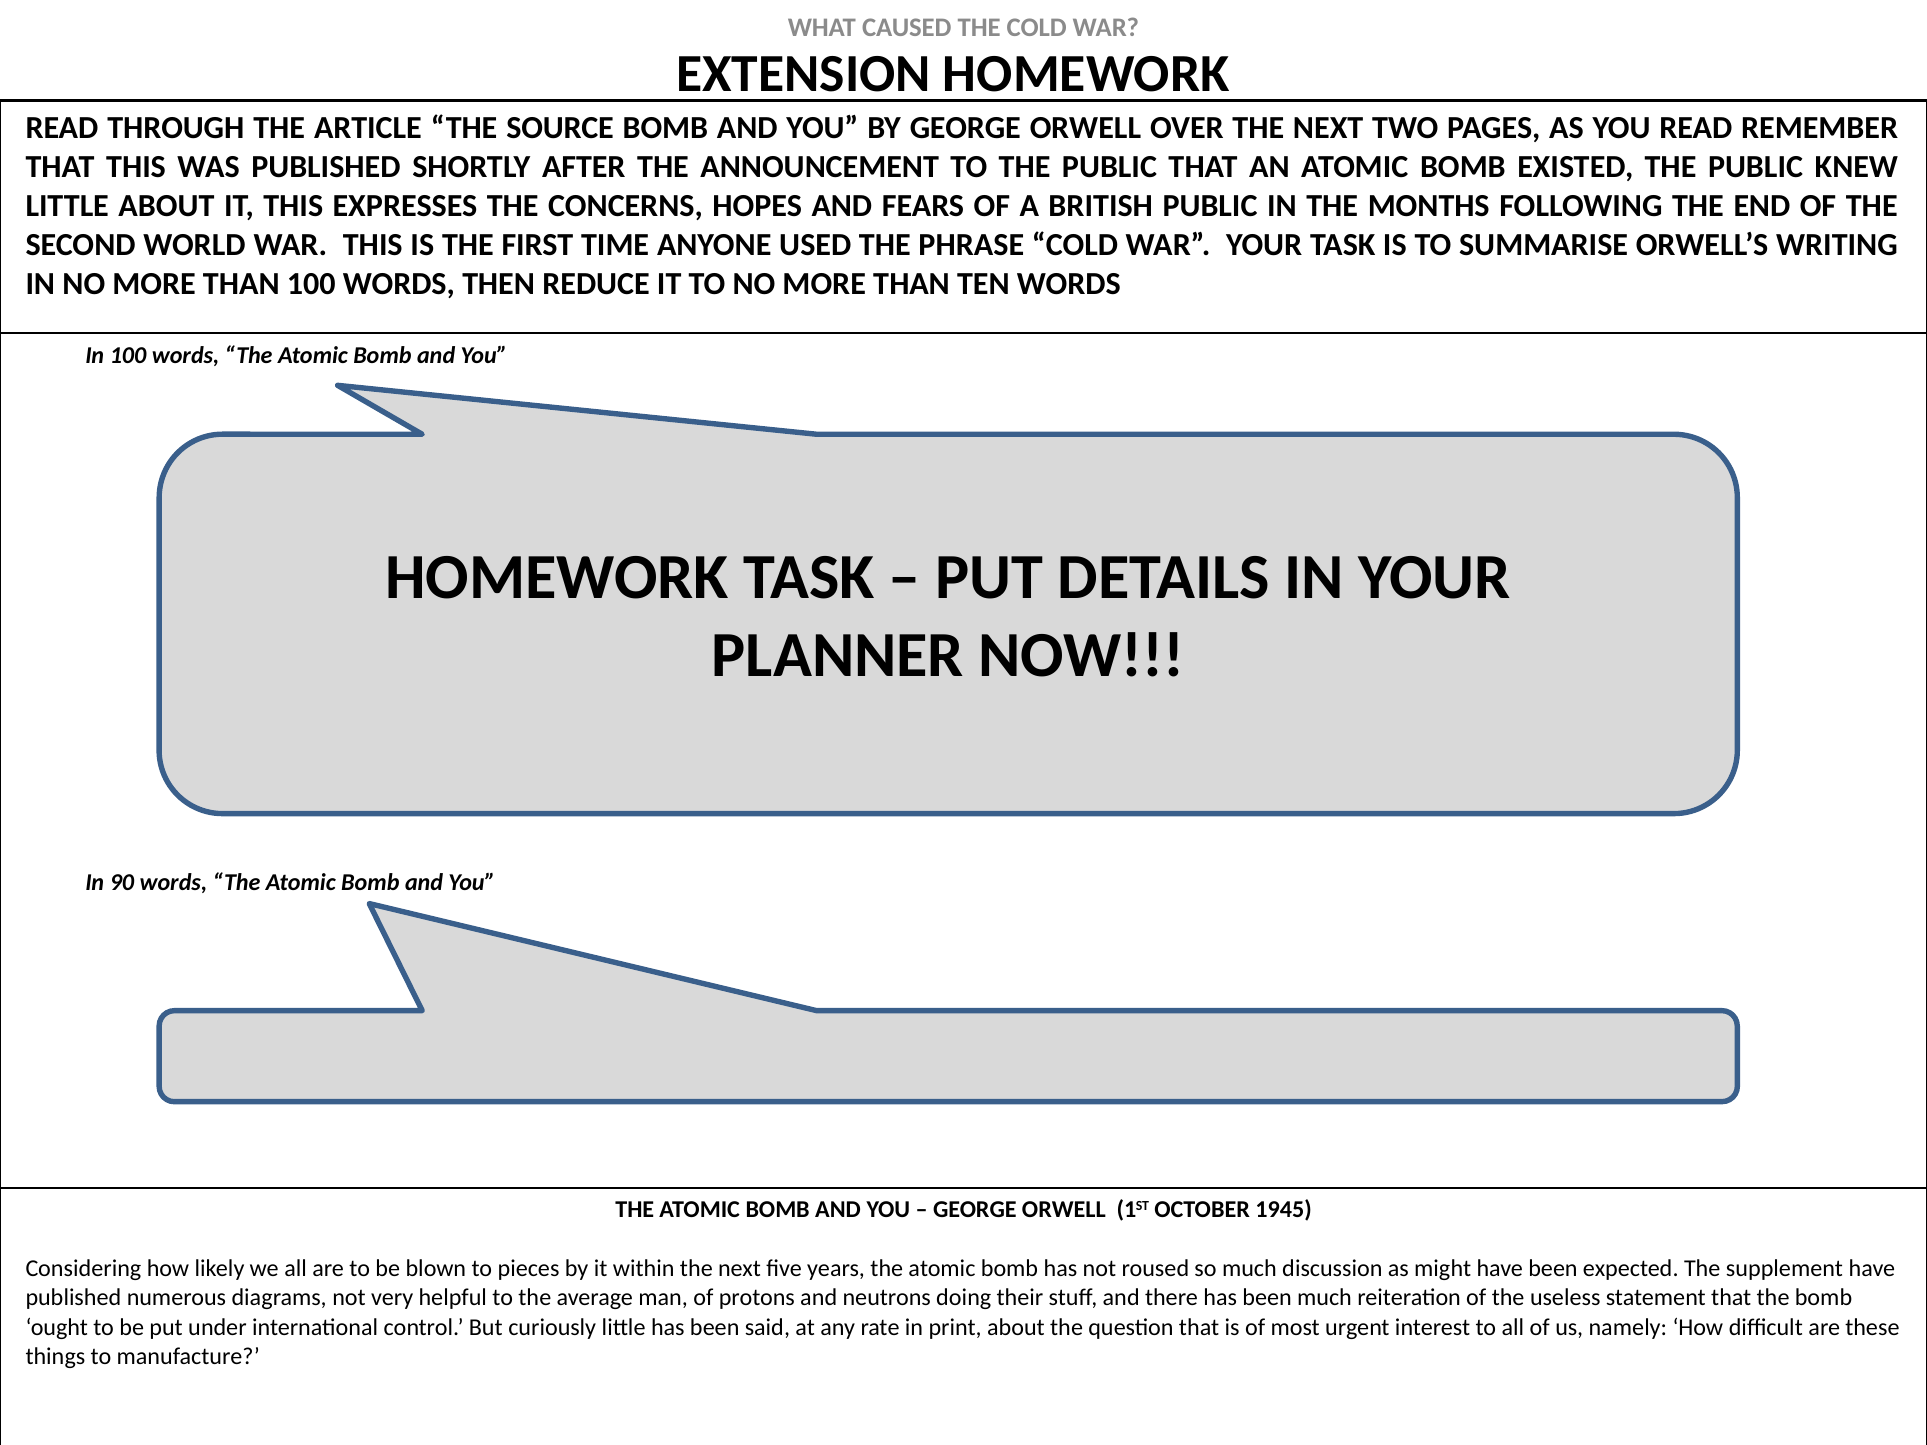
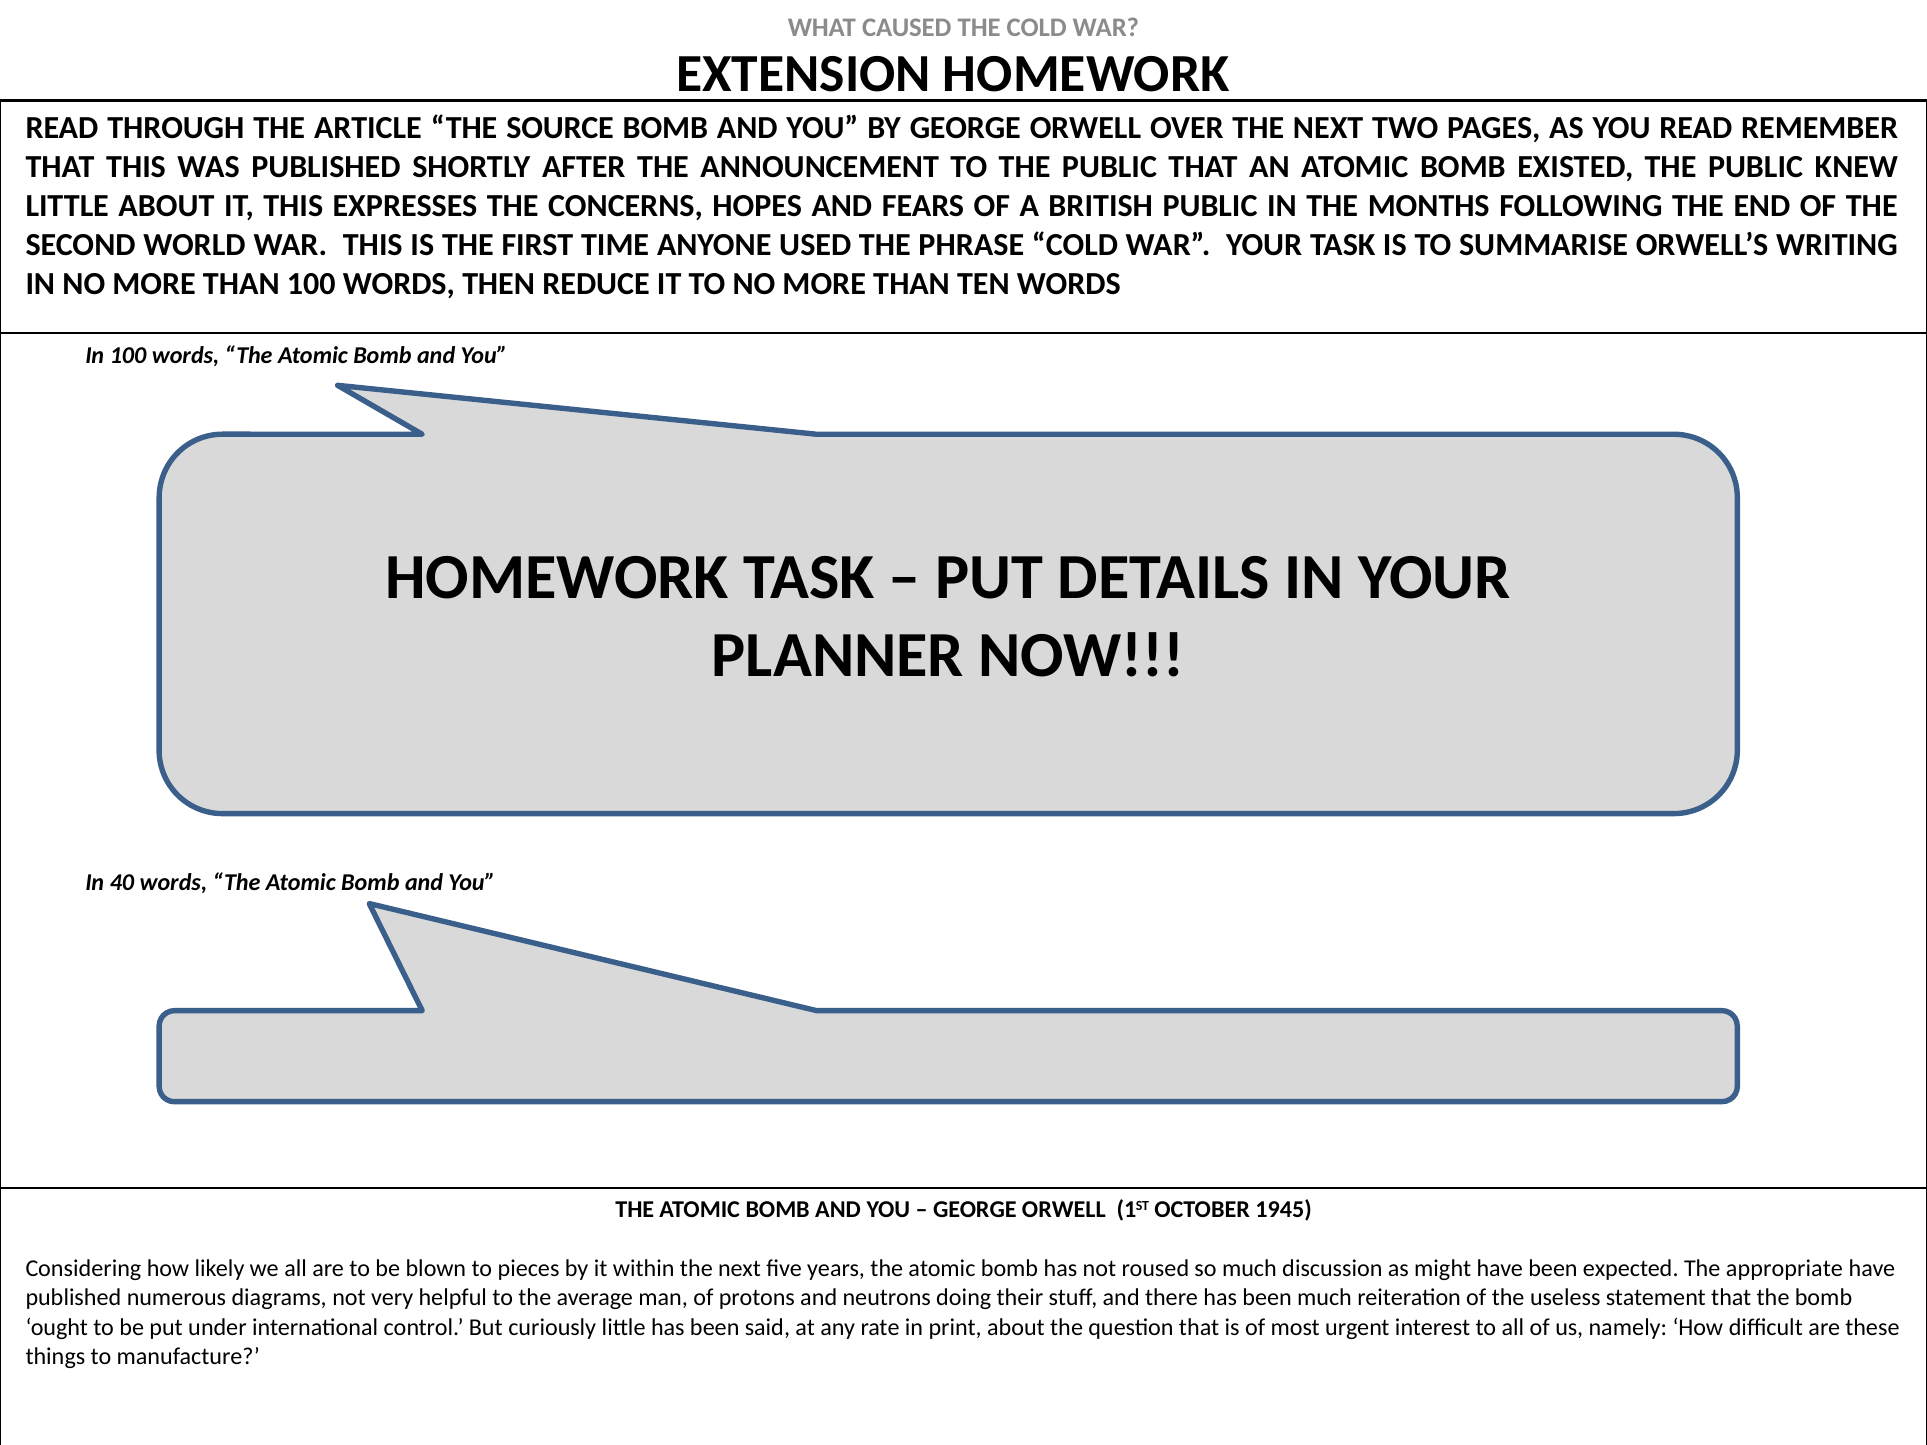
90: 90 -> 40 (122, 883)
supplement: supplement -> appropriate (1784, 1269)
